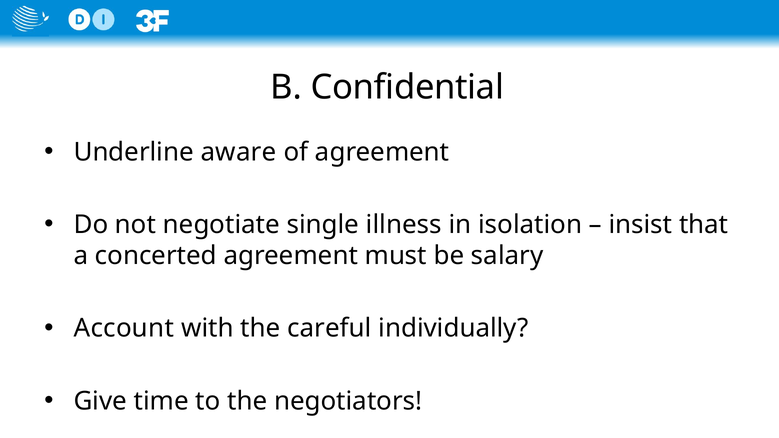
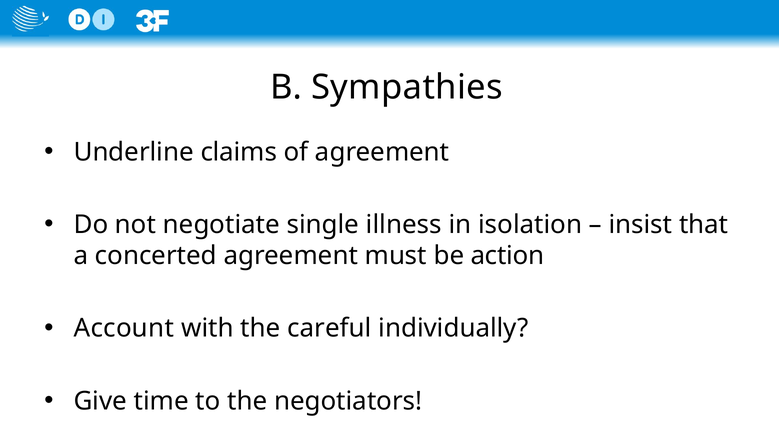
Confidential: Confidential -> Sympathies (407, 88)
aware: aware -> claims (239, 152)
salary: salary -> action (507, 256)
